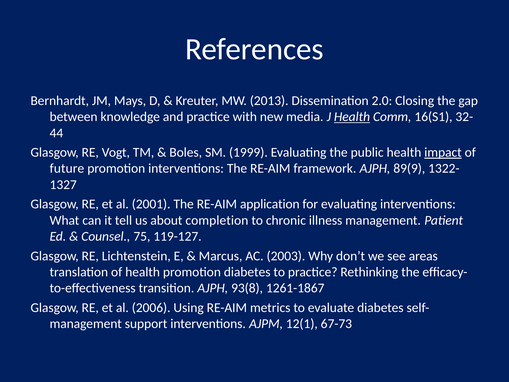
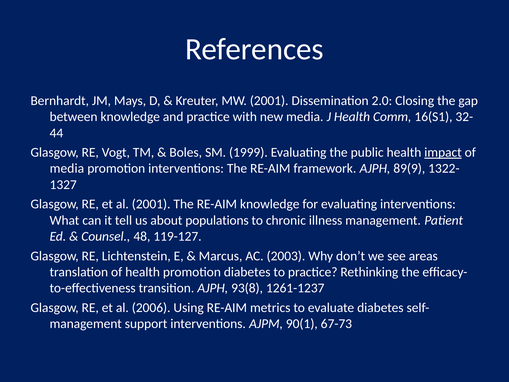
MW 2013: 2013 -> 2001 (269, 101)
Health underline: present -> none (352, 117)
future: future -> media (67, 168)
RE-AIM application: application -> knowledge (270, 204)
completion: completion -> populations (217, 220)
75: 75 -> 48 (142, 236)
1261-1867: 1261-1867 -> 1261-1237 (295, 288)
12(1: 12(1 -> 90(1 (302, 324)
